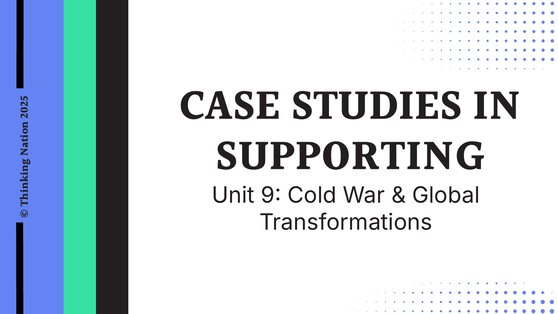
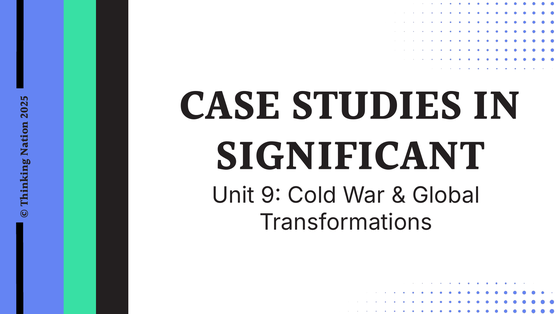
SUPPORTING: SUPPORTING -> SIGNIFICANT (350, 157)
